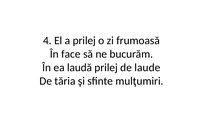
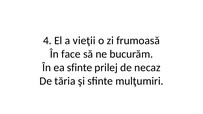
a prilej: prilej -> vieţii (84, 41)
ea laudă: laudă -> sfinte (80, 68)
laude: laude -> necaz (147, 68)
